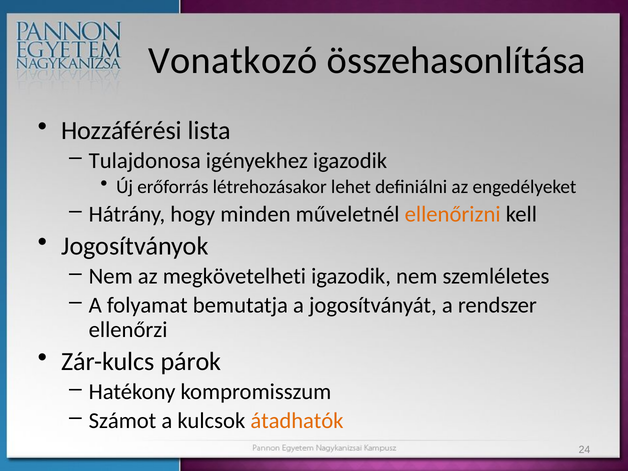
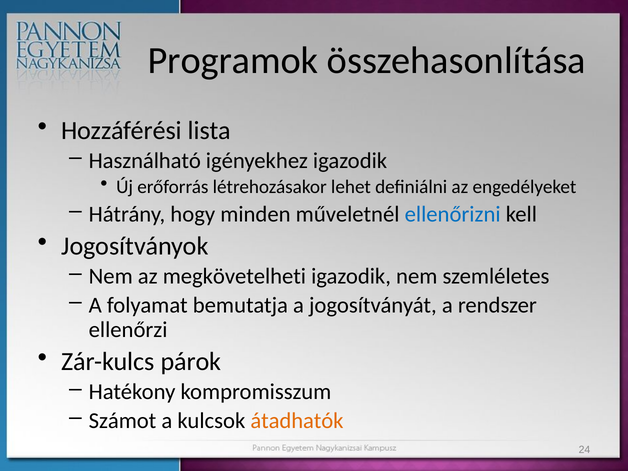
Vonatkozó: Vonatkozó -> Programok (233, 61)
Tulajdonosa: Tulajdonosa -> Használható (145, 161)
ellenőrizni colour: orange -> blue (453, 214)
